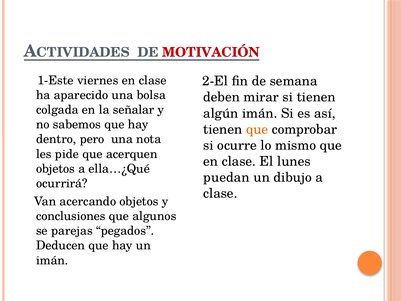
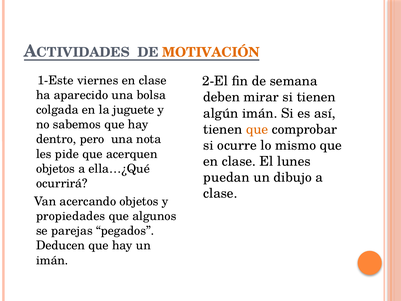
MOTIVACIÓN colour: red -> orange (211, 52)
señalar: señalar -> juguete (134, 110)
conclusiones: conclusiones -> propiedades (71, 216)
